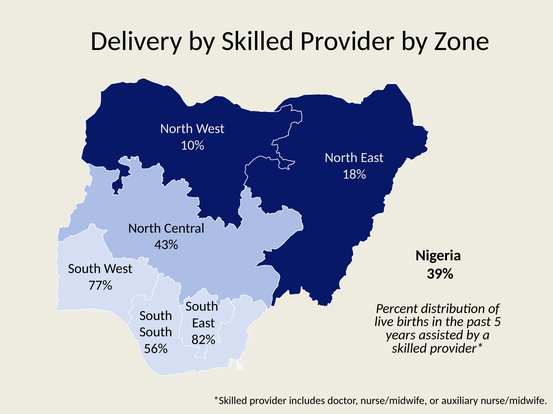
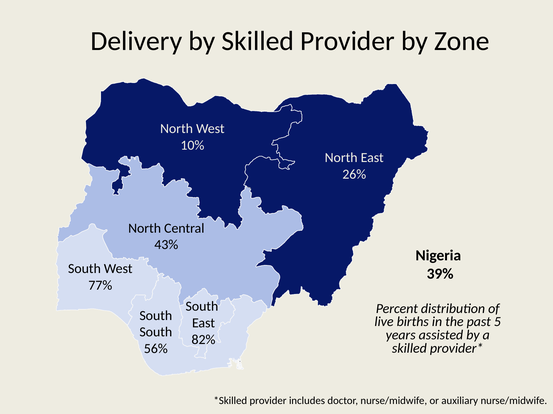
18%: 18% -> 26% (354, 175)
